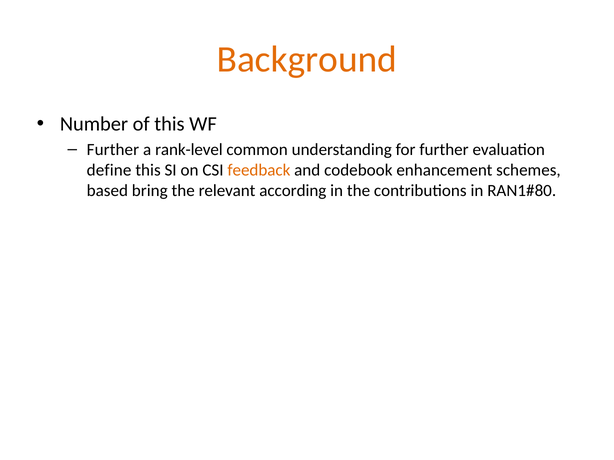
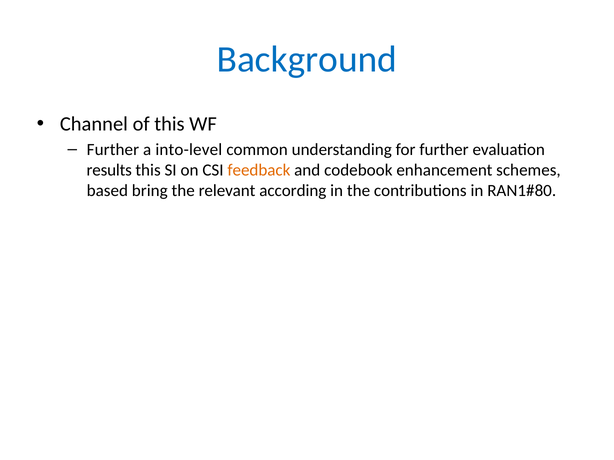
Background colour: orange -> blue (307, 59)
Number: Number -> Channel (94, 124)
rank-level: rank-level -> into-level (189, 150)
define: define -> results (109, 170)
